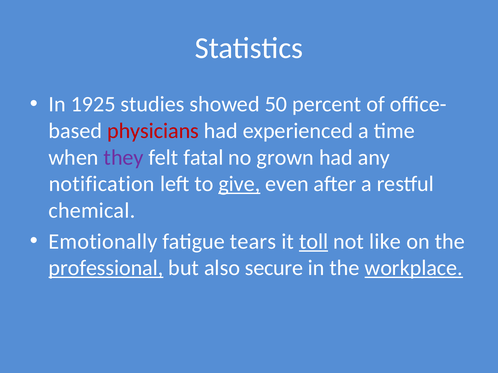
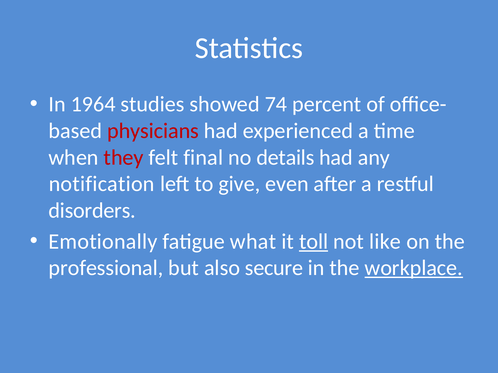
1925: 1925 -> 1964 (93, 104)
50: 50 -> 74 (276, 104)
they colour: purple -> red (124, 158)
fatal: fatal -> final (203, 158)
grown: grown -> details (285, 158)
give underline: present -> none (239, 184)
chemical: chemical -> disorders (92, 211)
tears: tears -> what (253, 242)
professional underline: present -> none (106, 268)
